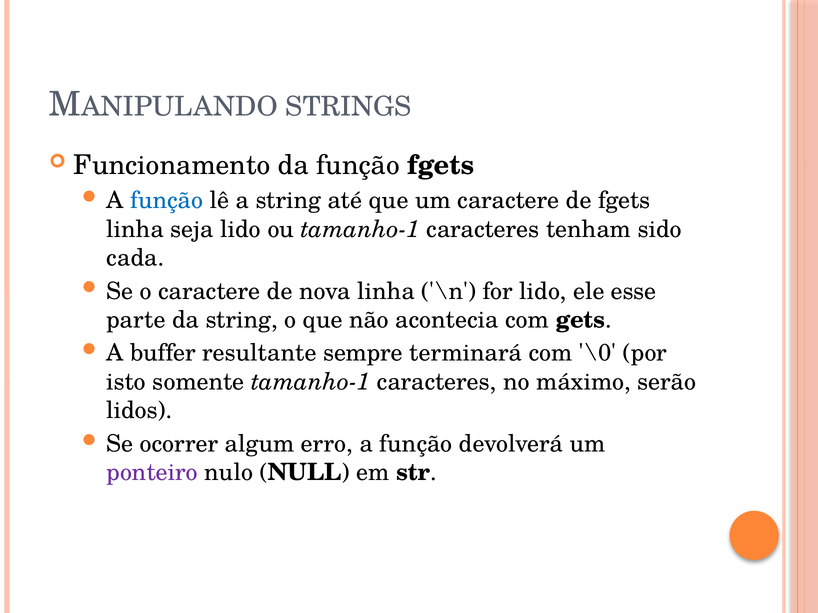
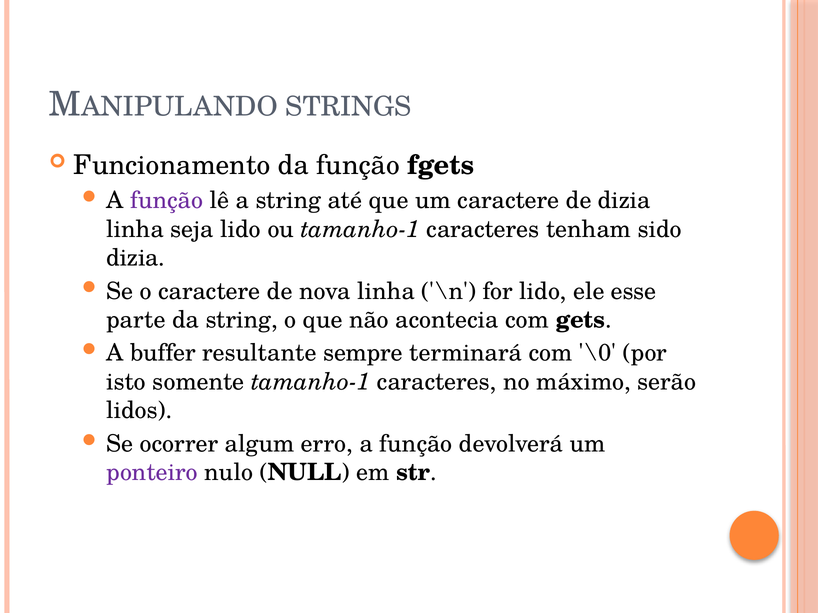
função colour: blue -> purple (167, 201)
de fgets: fgets -> dizia (624, 201)
cada: cada -> dizia (136, 258)
